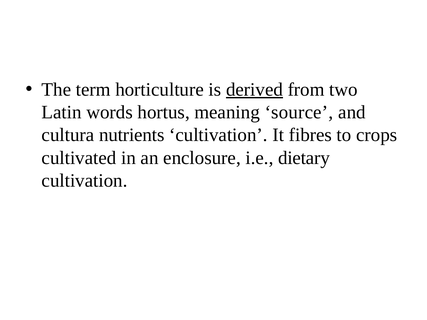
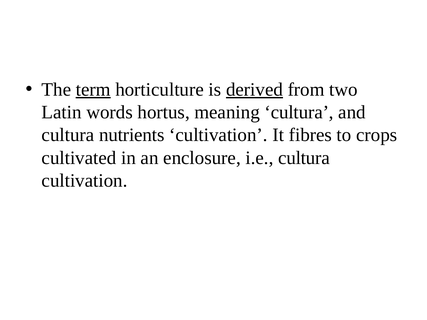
term underline: none -> present (93, 90)
meaning source: source -> cultura (299, 112)
i.e dietary: dietary -> cultura (304, 158)
